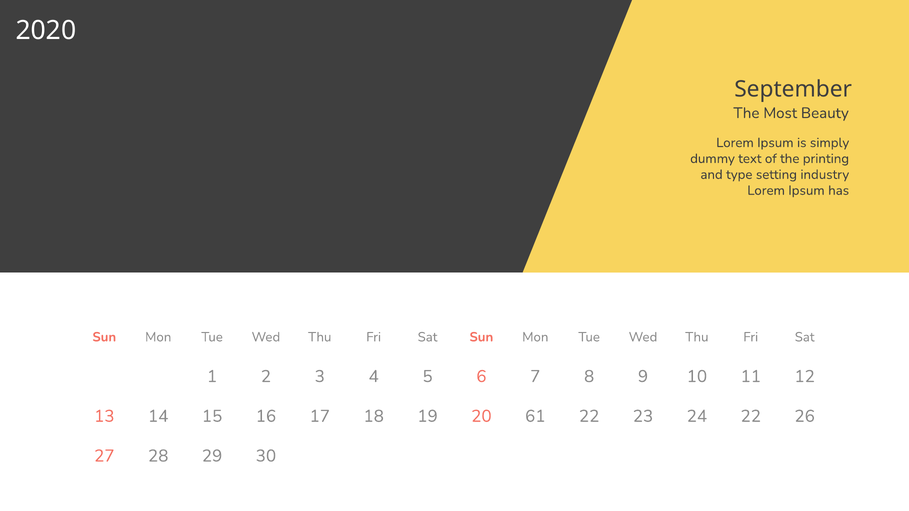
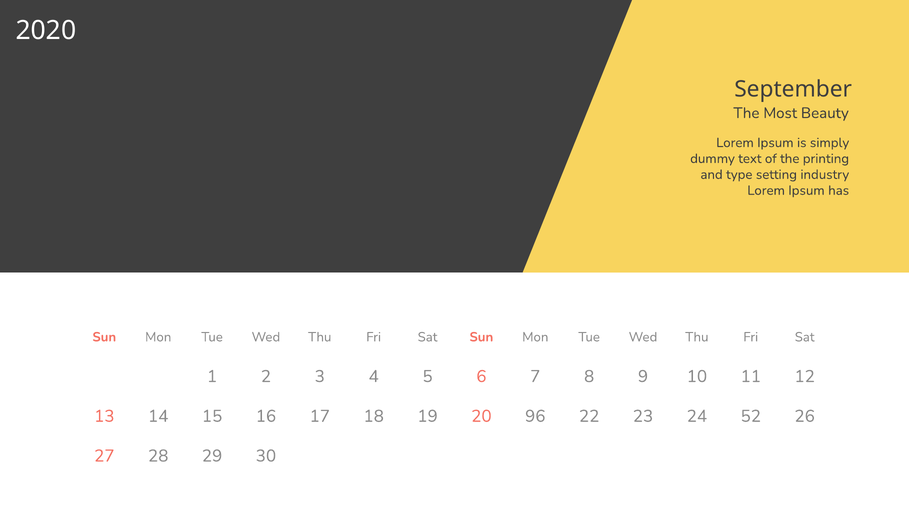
61: 61 -> 96 (535, 416)
24 22: 22 -> 52 (751, 416)
